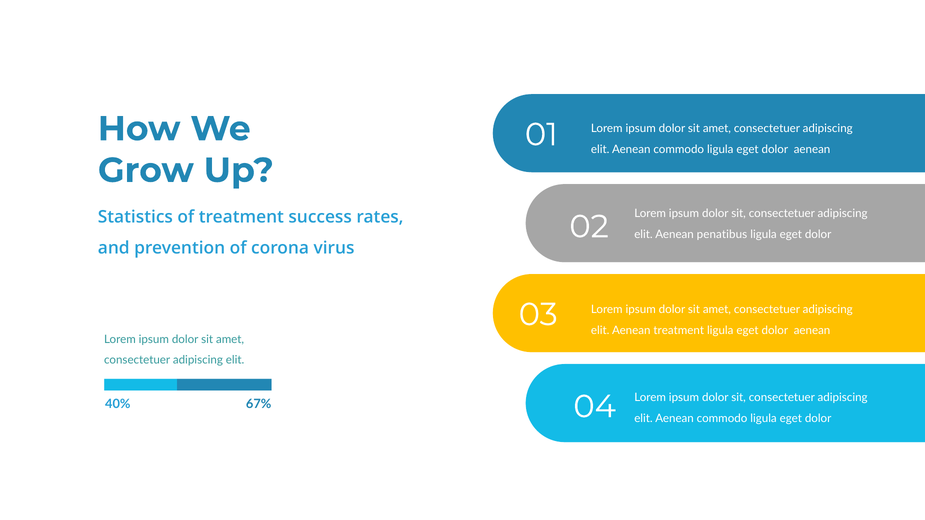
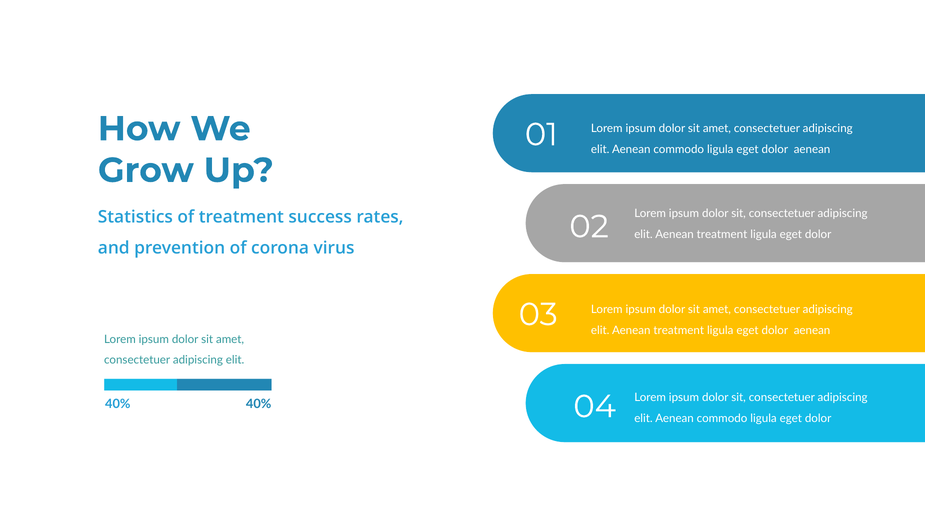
penatibus: penatibus -> treatment (722, 235)
67%: 67% -> 40% (259, 404)
